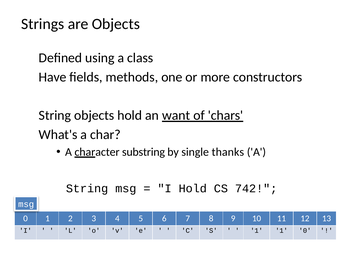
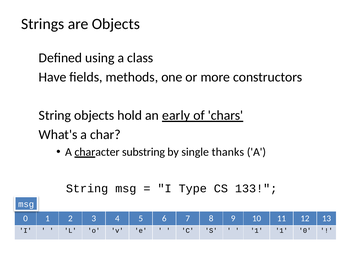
want: want -> early (176, 115)
I Hold: Hold -> Type (193, 189)
742: 742 -> 133 (256, 189)
